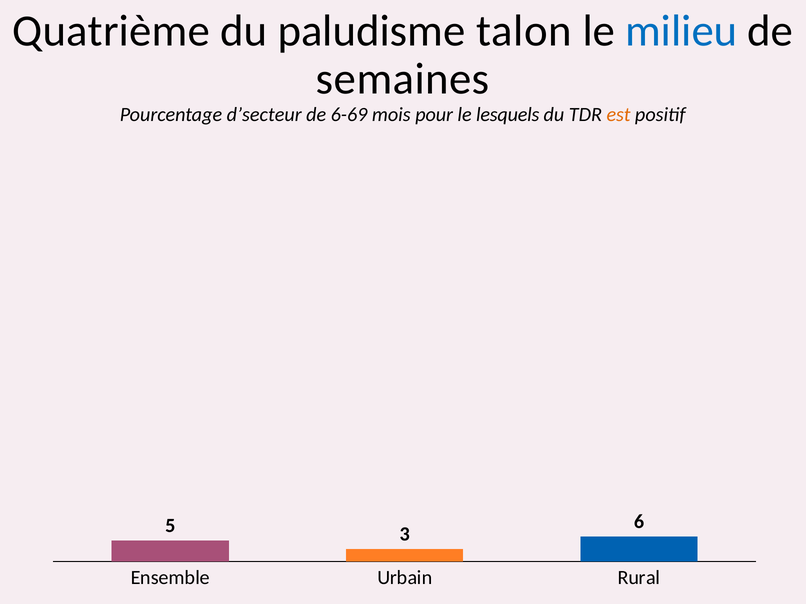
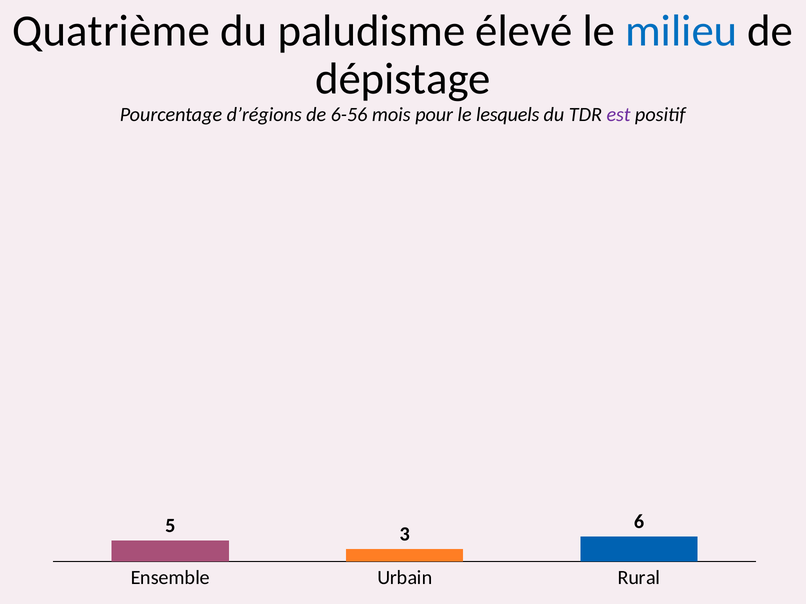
talon: talon -> élevé (524, 31)
semaines: semaines -> dépistage (403, 79)
d’secteur: d’secteur -> d’régions (264, 115)
6-69: 6-69 -> 6-56 (349, 115)
est colour: orange -> purple (619, 115)
